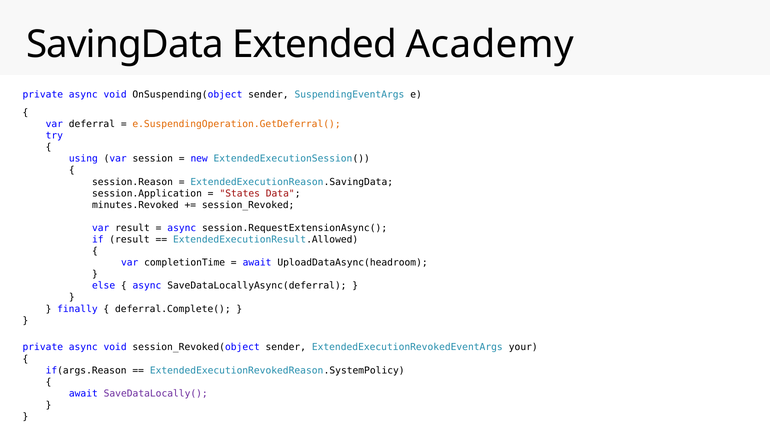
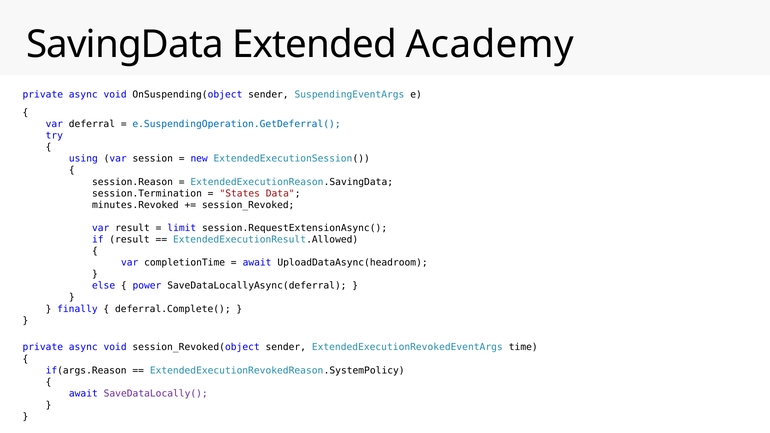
e.SuspendingOperation.GetDeferral( colour: orange -> blue (237, 124)
session.Application: session.Application -> session.Termination (147, 193)
async: async -> limit (182, 228)
async: async -> power (147, 286)
your: your -> time (523, 347)
